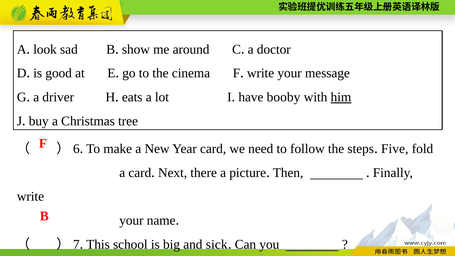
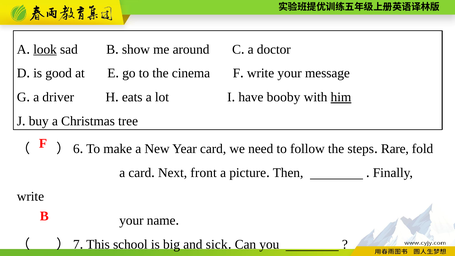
look underline: none -> present (45, 49)
Five: Five -> Rare (395, 149)
there: there -> front (204, 173)
